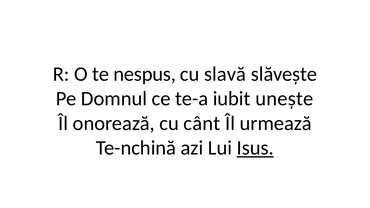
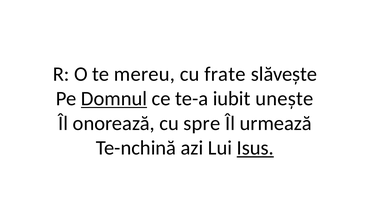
nespus: nespus -> mereu (144, 74)
slavă: slavă -> frate (225, 74)
Domnul underline: none -> present (114, 99)
cânt: cânt -> spre (202, 123)
